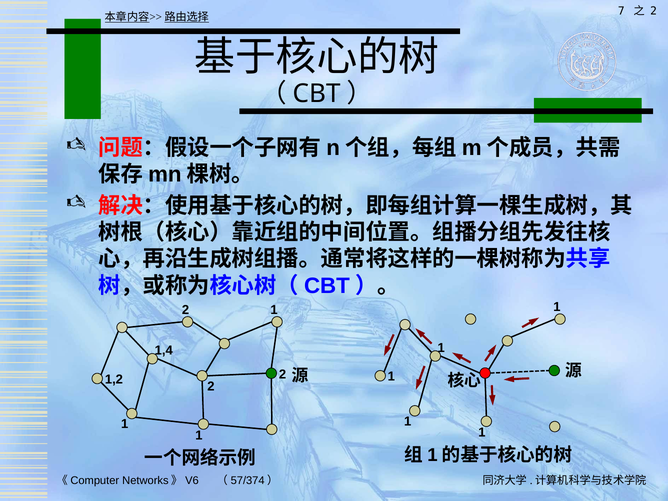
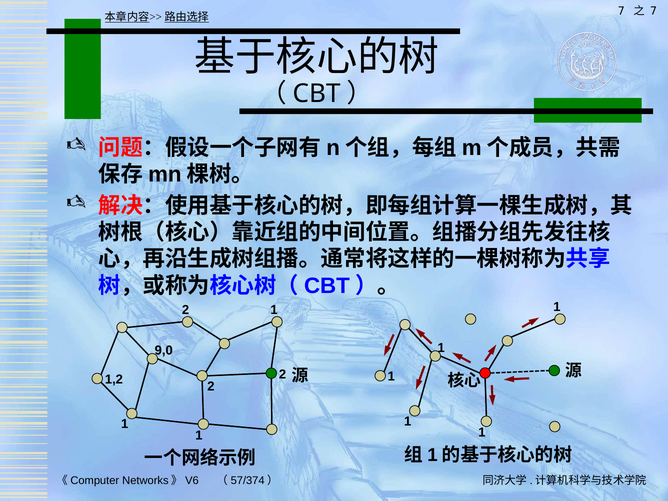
2: 2 -> 7 (653, 11)
1,4: 1,4 -> 9,0 (164, 350)
